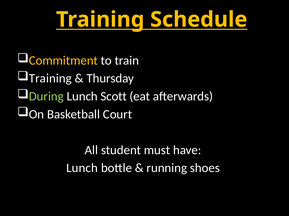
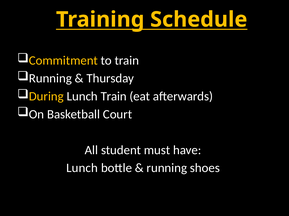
Training: Training -> Running (50, 79)
During colour: light green -> yellow (46, 97)
Lunch Scott: Scott -> Train (114, 97)
